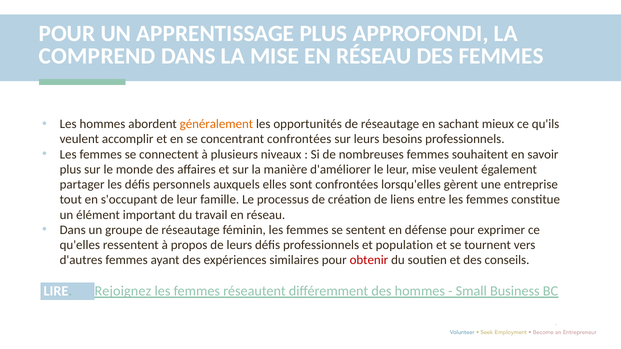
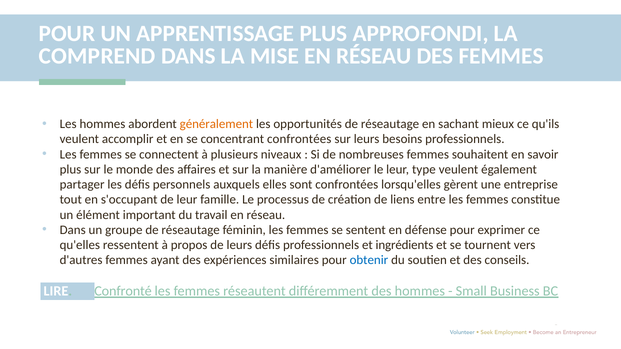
leur mise: mise -> type (424, 170)
population: population -> ingrédients (404, 245)
obtenir colour: red -> blue (369, 260)
Rejoignez: Rejoignez -> Confronté (123, 292)
